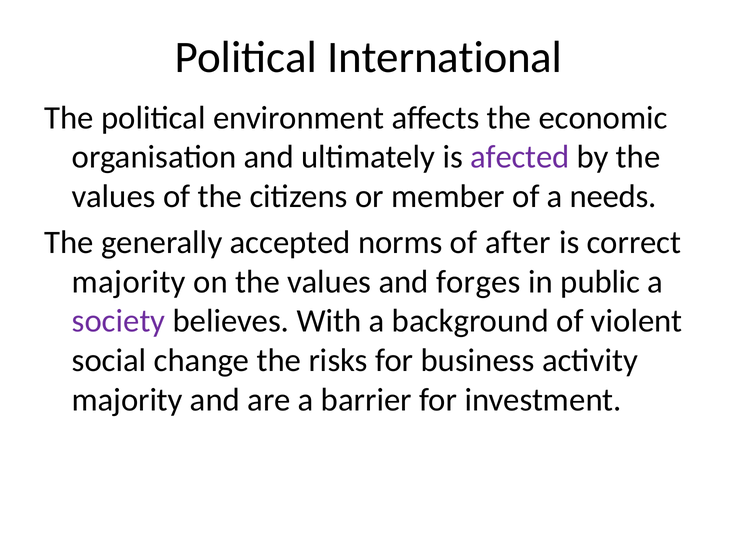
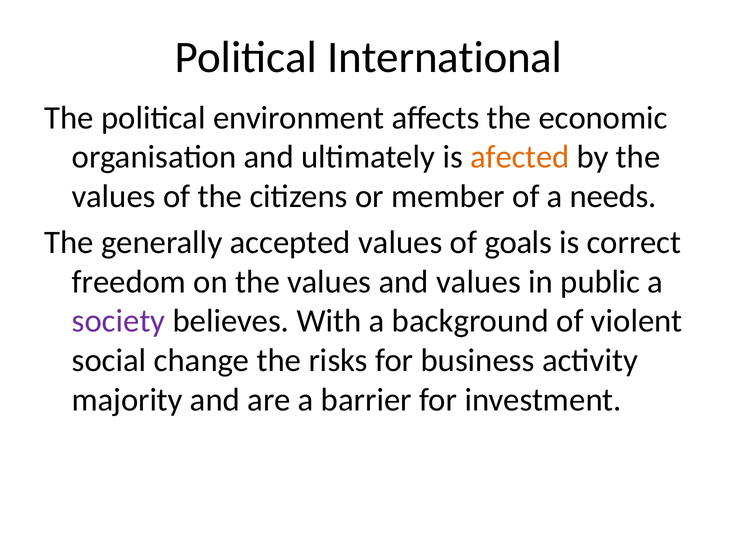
afected colour: purple -> orange (520, 157)
accepted norms: norms -> values (400, 242)
after: after -> goals (518, 242)
majority: majority -> freedom (129, 282)
and forges: forges -> values (478, 282)
